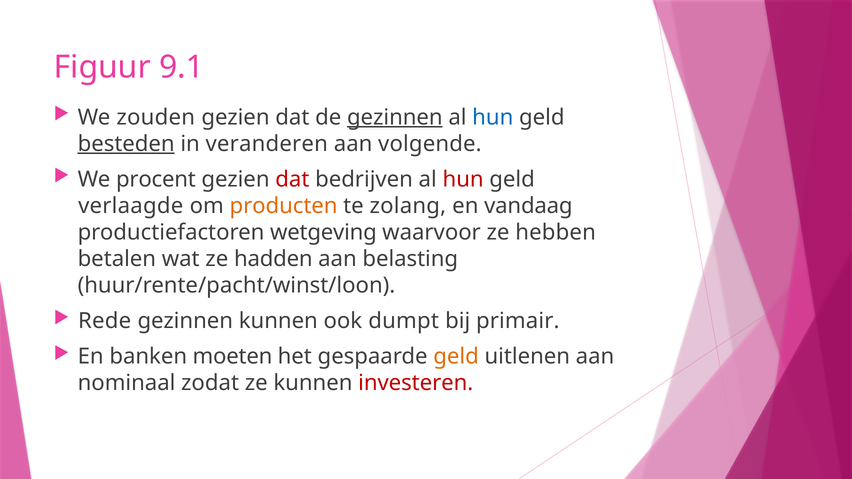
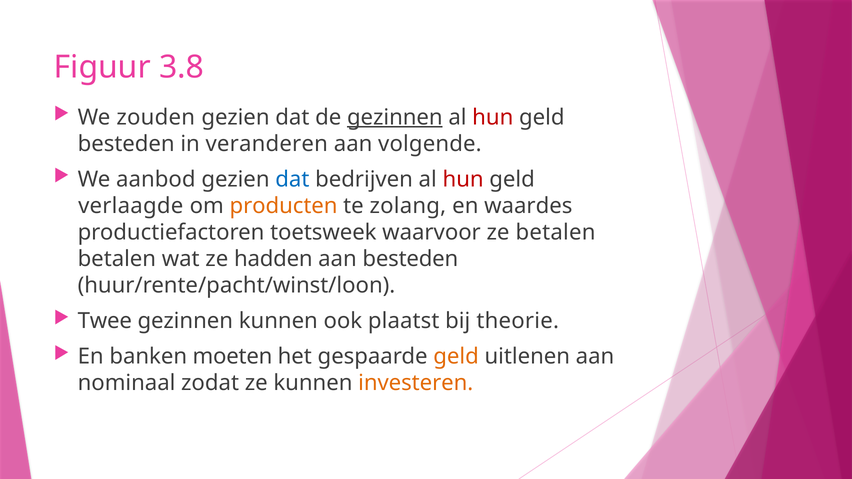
9.1: 9.1 -> 3.8 (182, 67)
hun colour: blue -> red (493, 117)
besteden underline: present -> none (126, 144)
procent: procent -> aanbod (156, 179)
dat colour: red -> blue (292, 179)
vandaag: vandaag -> waardes (528, 206)
wetgeving: wetgeving -> toetsweek (323, 233)
ze hebben: hebben -> betalen (556, 233)
aan belasting: belasting -> besteden (410, 259)
Rede: Rede -> Twee (105, 321)
dumpt: dumpt -> plaatst (404, 321)
primair: primair -> theorie (518, 321)
investeren colour: red -> orange (416, 383)
